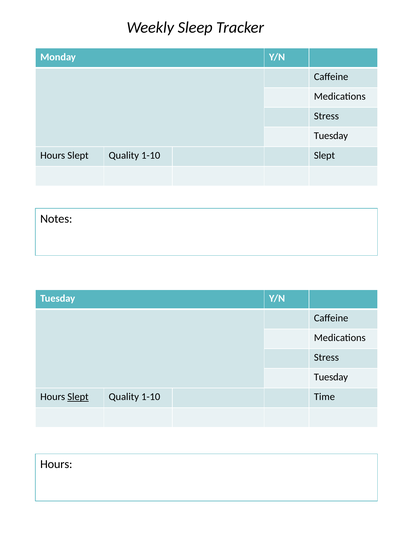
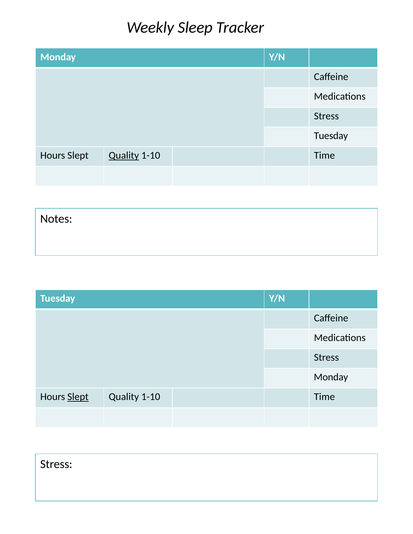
Quality underline: none -> present (124, 156)
Slept: Slept -> Time (324, 156)
Tuesday: Tuesday -> Monday (331, 378)
Hours: Hours -> Stress (56, 465)
